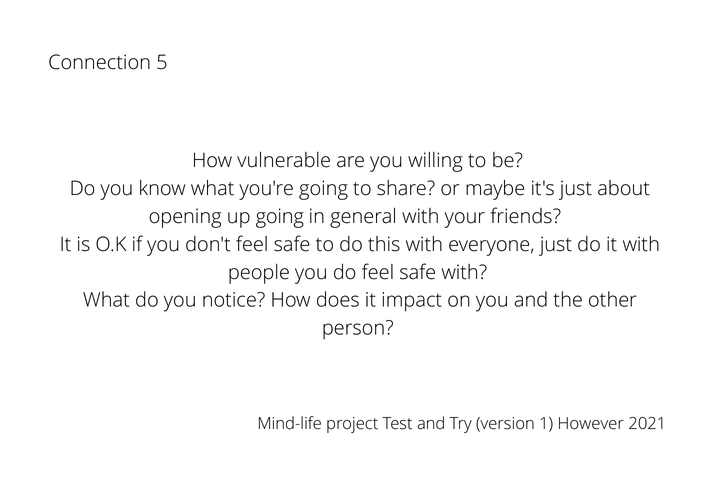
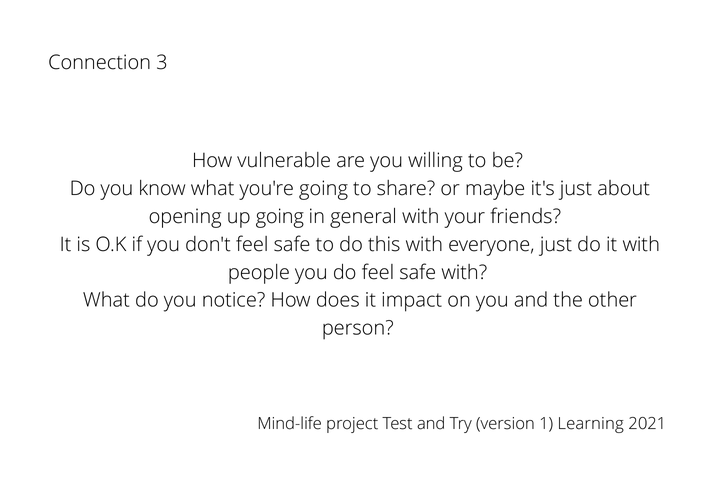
5: 5 -> 3 (162, 63)
However: However -> Learning (591, 424)
